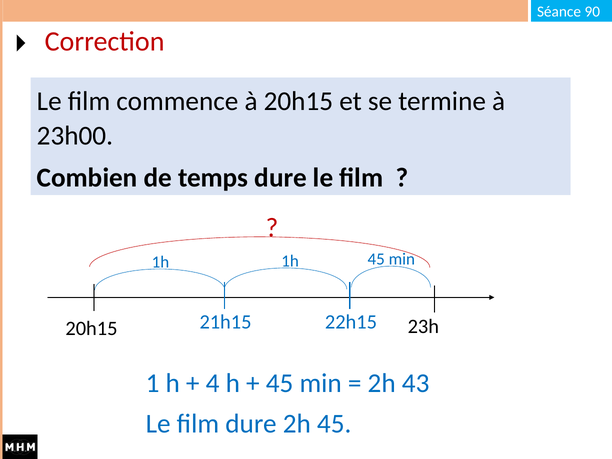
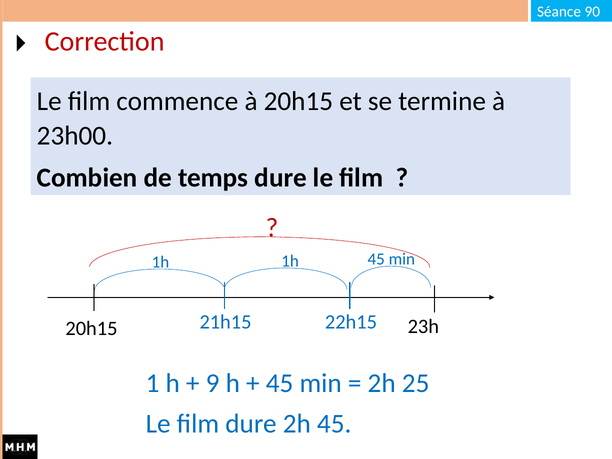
4: 4 -> 9 (213, 383)
43: 43 -> 25 (416, 383)
